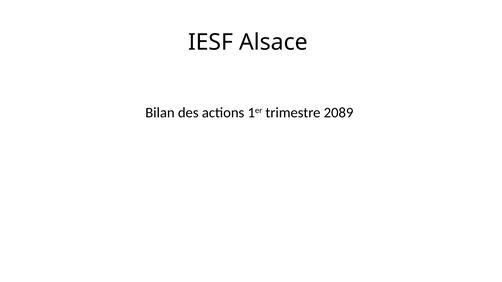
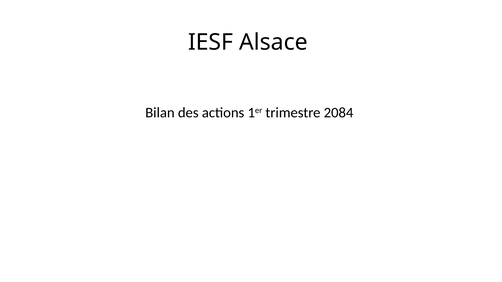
2089: 2089 -> 2084 (339, 113)
